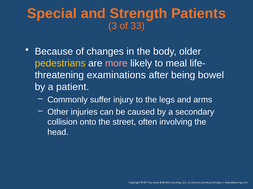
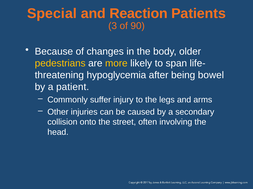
Strength: Strength -> Reaction (139, 14)
33: 33 -> 90 (138, 26)
more colour: pink -> yellow (116, 64)
meal: meal -> span (176, 64)
examinations: examinations -> hypoglycemia (116, 75)
